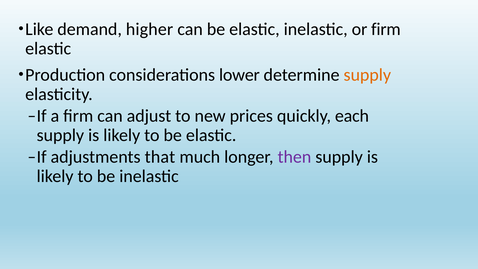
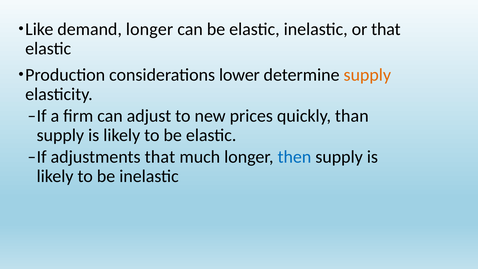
demand higher: higher -> longer (150, 29)
or firm: firm -> that (386, 29)
each: each -> than (352, 116)
then colour: purple -> blue (294, 157)
